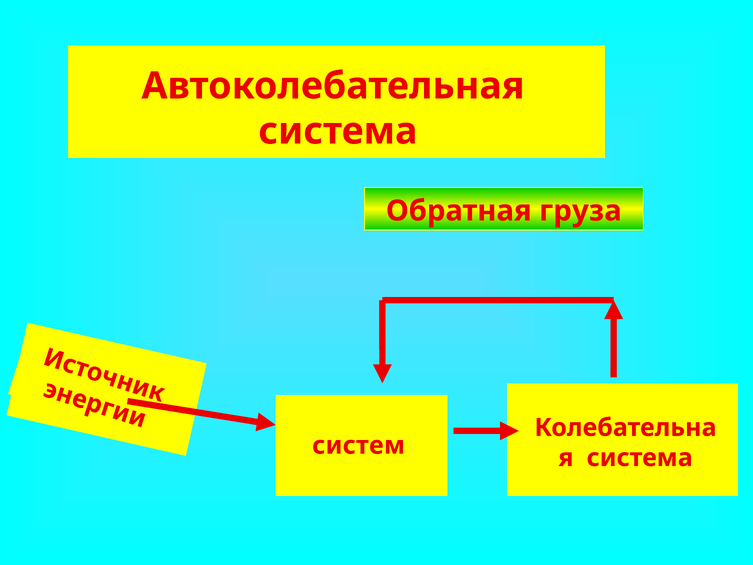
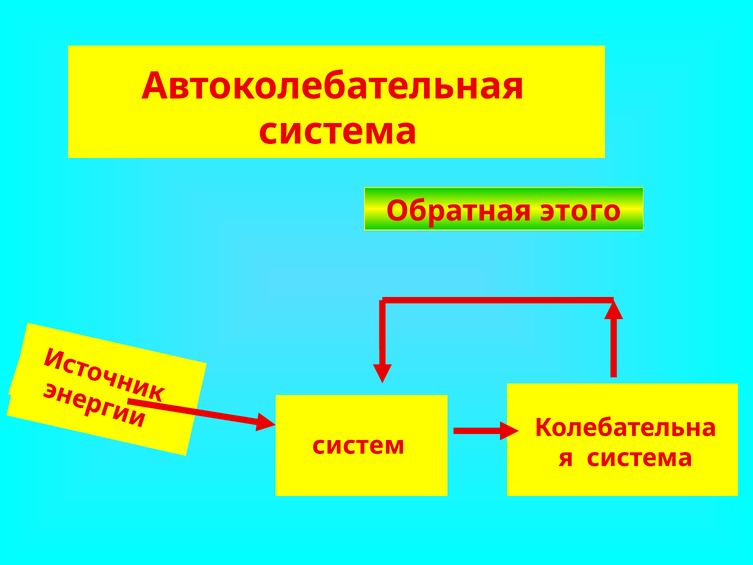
груза: груза -> этого (580, 211)
